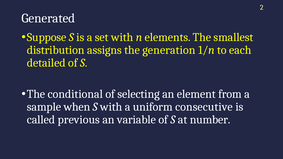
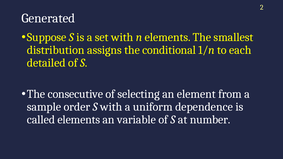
generation: generation -> conditional (169, 50)
conditional: conditional -> consecutive (75, 94)
when: when -> order (77, 107)
consecutive: consecutive -> dependence (204, 107)
called previous: previous -> elements (79, 120)
